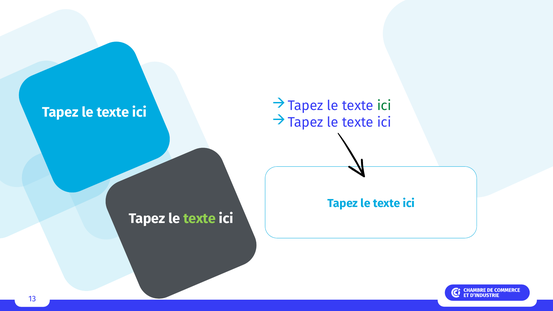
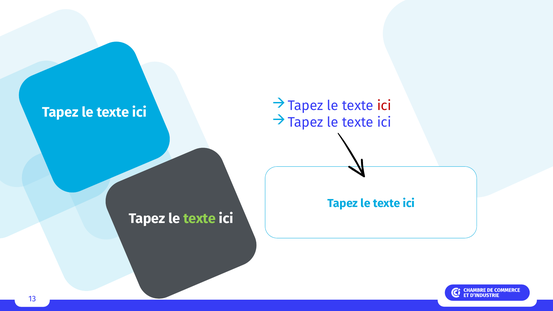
ici colour: green -> red (384, 106)
